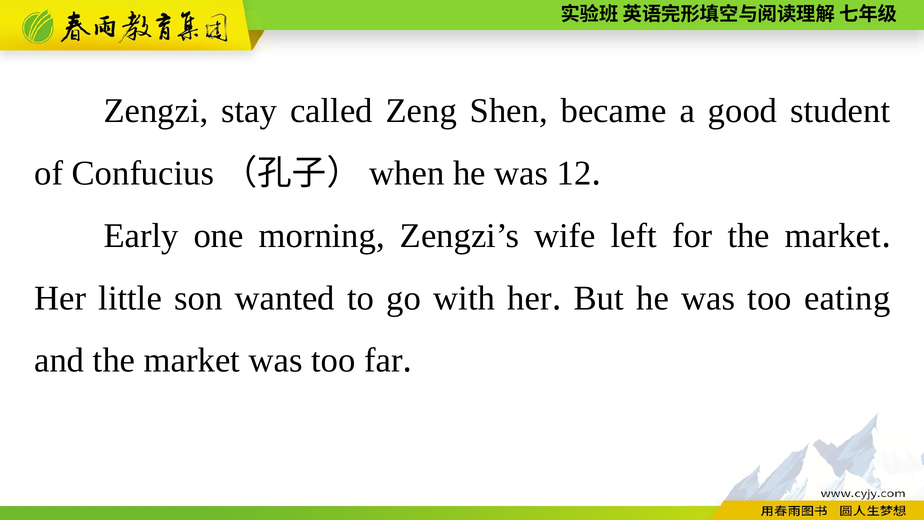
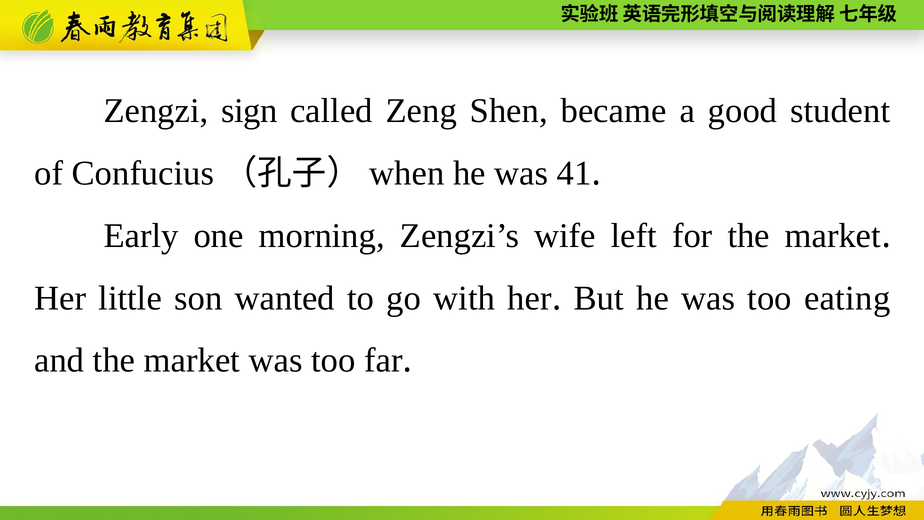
stay: stay -> sign (249, 111)
12: 12 -> 41 (574, 173)
